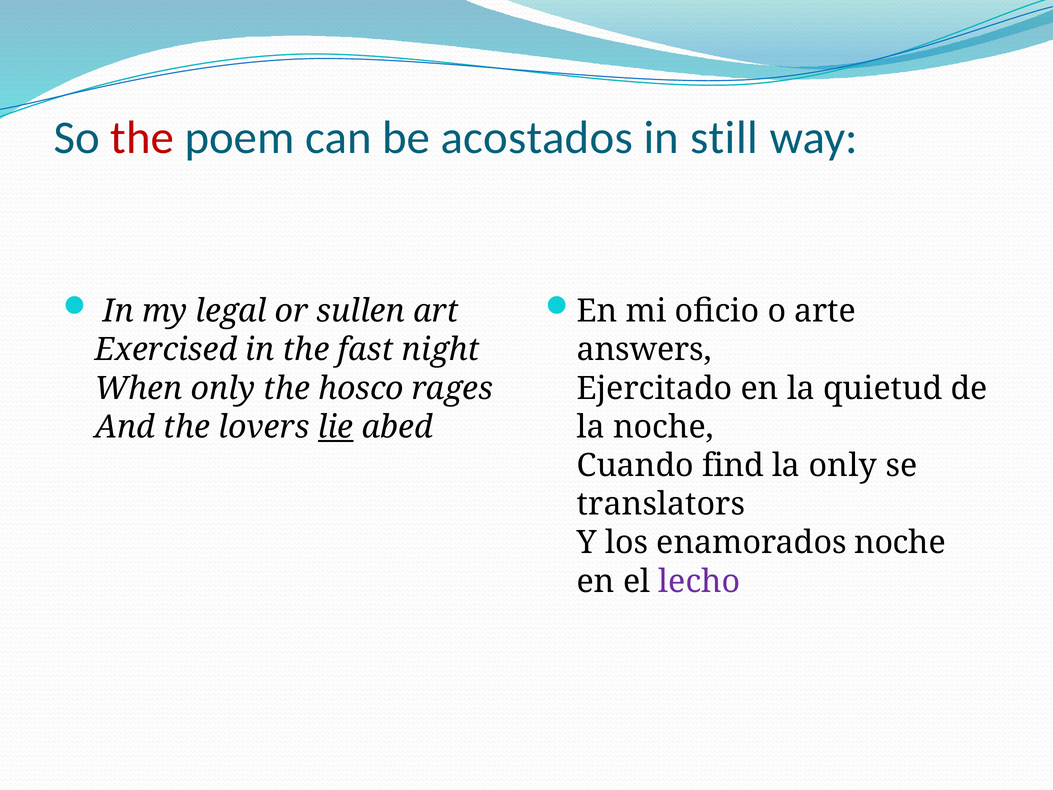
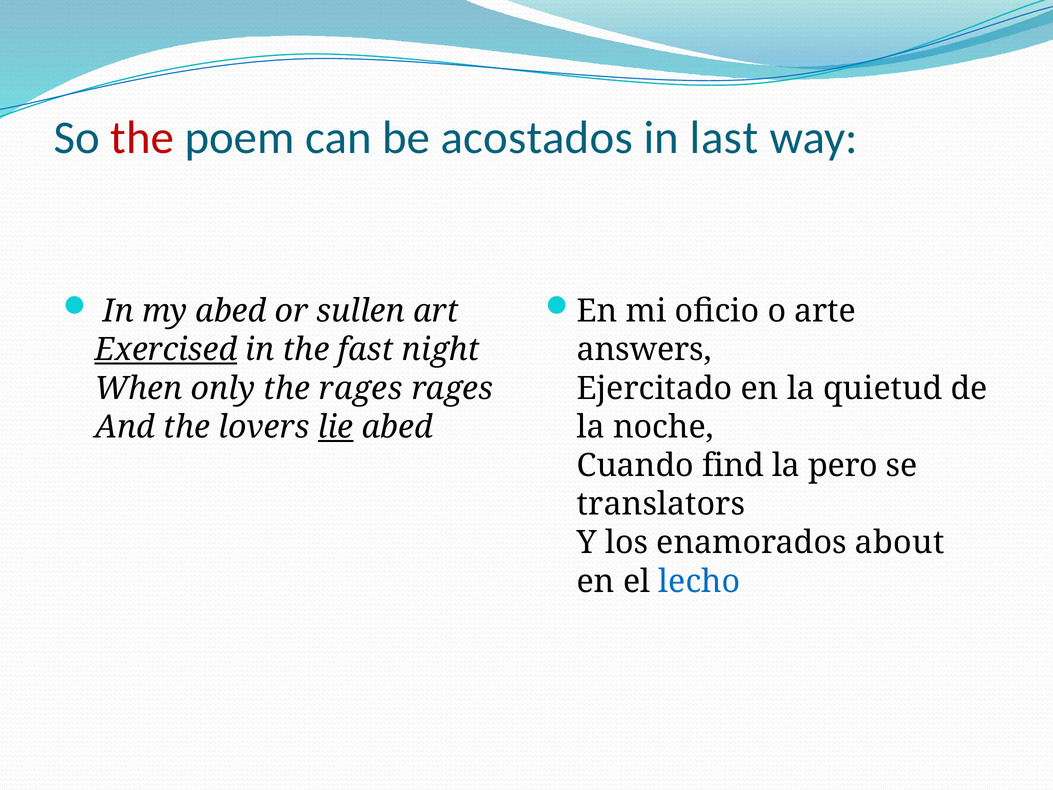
still: still -> last (724, 138)
my legal: legal -> abed (231, 311)
Exercised underline: none -> present (166, 350)
the hosco: hosco -> rages (361, 388)
la only: only -> pero (843, 466)
enamorados noche: noche -> about (900, 543)
lecho colour: purple -> blue (699, 581)
